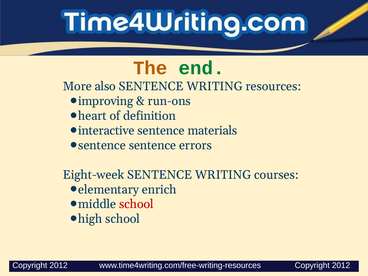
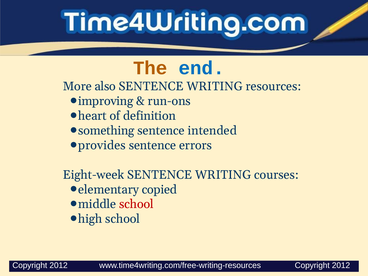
end colour: green -> blue (202, 68)
interactive: interactive -> something (106, 131)
materials: materials -> intended (212, 131)
sentence: sentence -> provides (102, 145)
enrich: enrich -> copied (159, 189)
